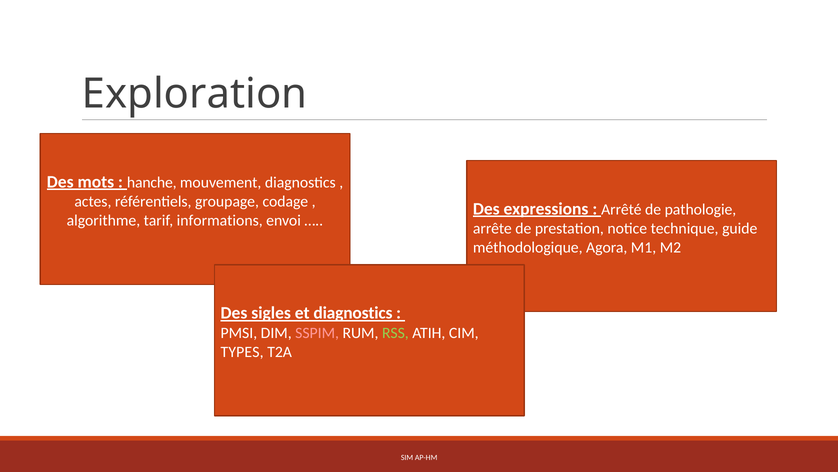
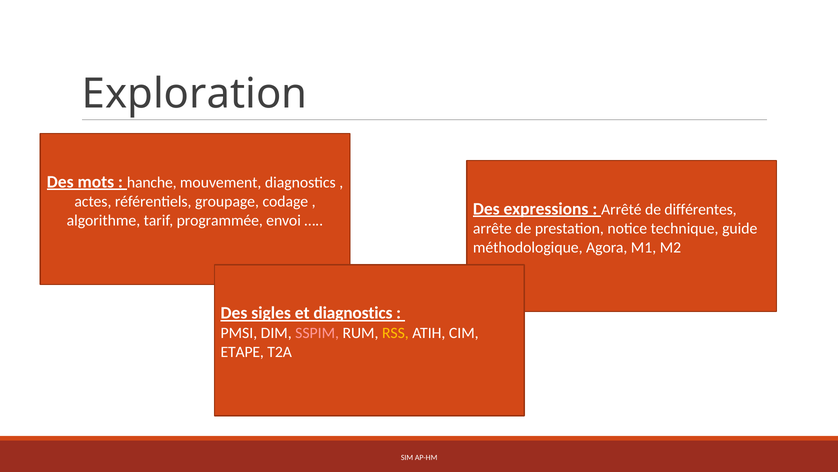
pathologie: pathologie -> différentes (700, 209)
informations: informations -> programmée (220, 220)
RSS colour: light green -> yellow (395, 332)
TYPES: TYPES -> ETAPE (242, 351)
